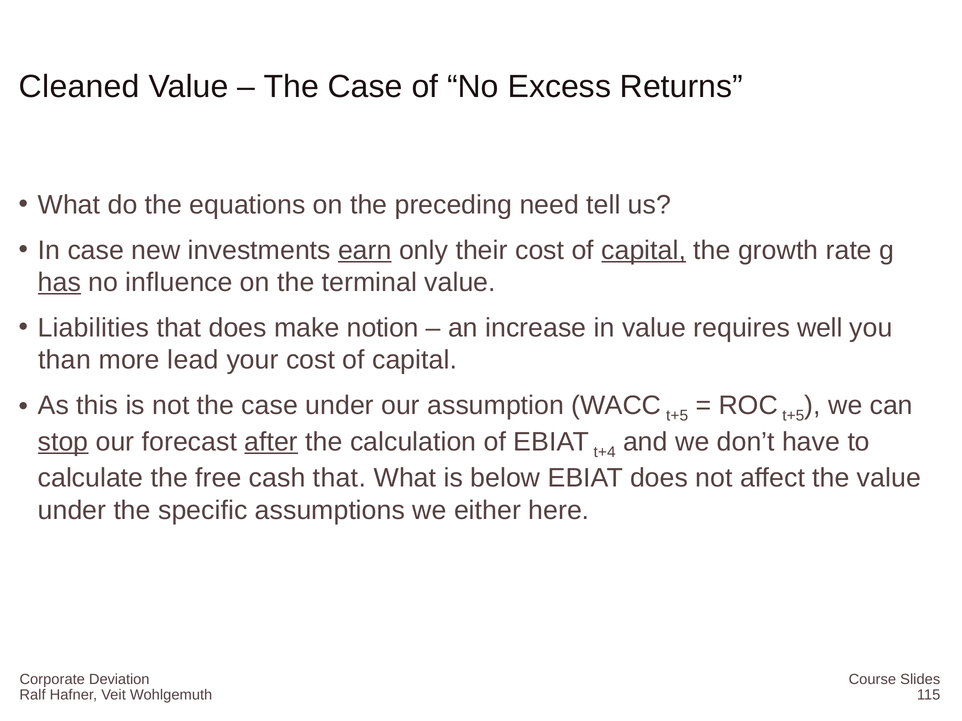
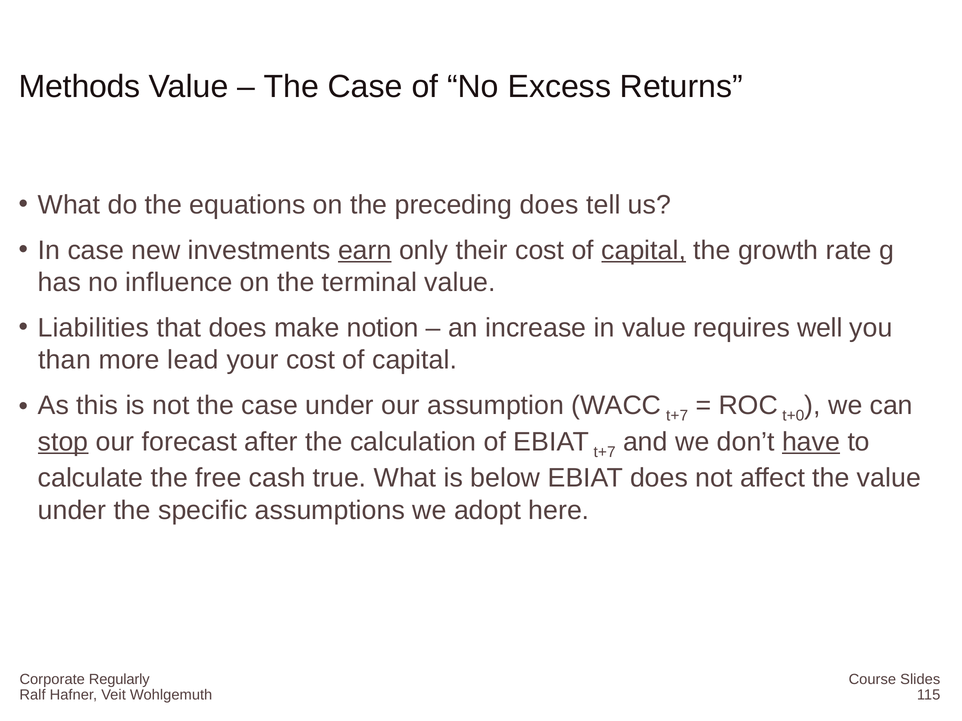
Cleaned: Cleaned -> Methods (80, 87)
preceding need: need -> does (549, 205)
has underline: present -> none (59, 283)
WACC t+5: t+5 -> t+7 (677, 416)
ROC t+5: t+5 -> t+0 (793, 416)
after underline: present -> none (271, 442)
EBIAT t+4: t+4 -> t+7 (605, 452)
have underline: none -> present (811, 442)
cash that: that -> true (340, 478)
either: either -> adopt (488, 511)
Deviation: Deviation -> Regularly (119, 680)
